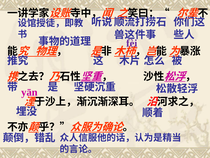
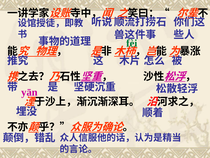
fèi colour: purple -> green (132, 43)
